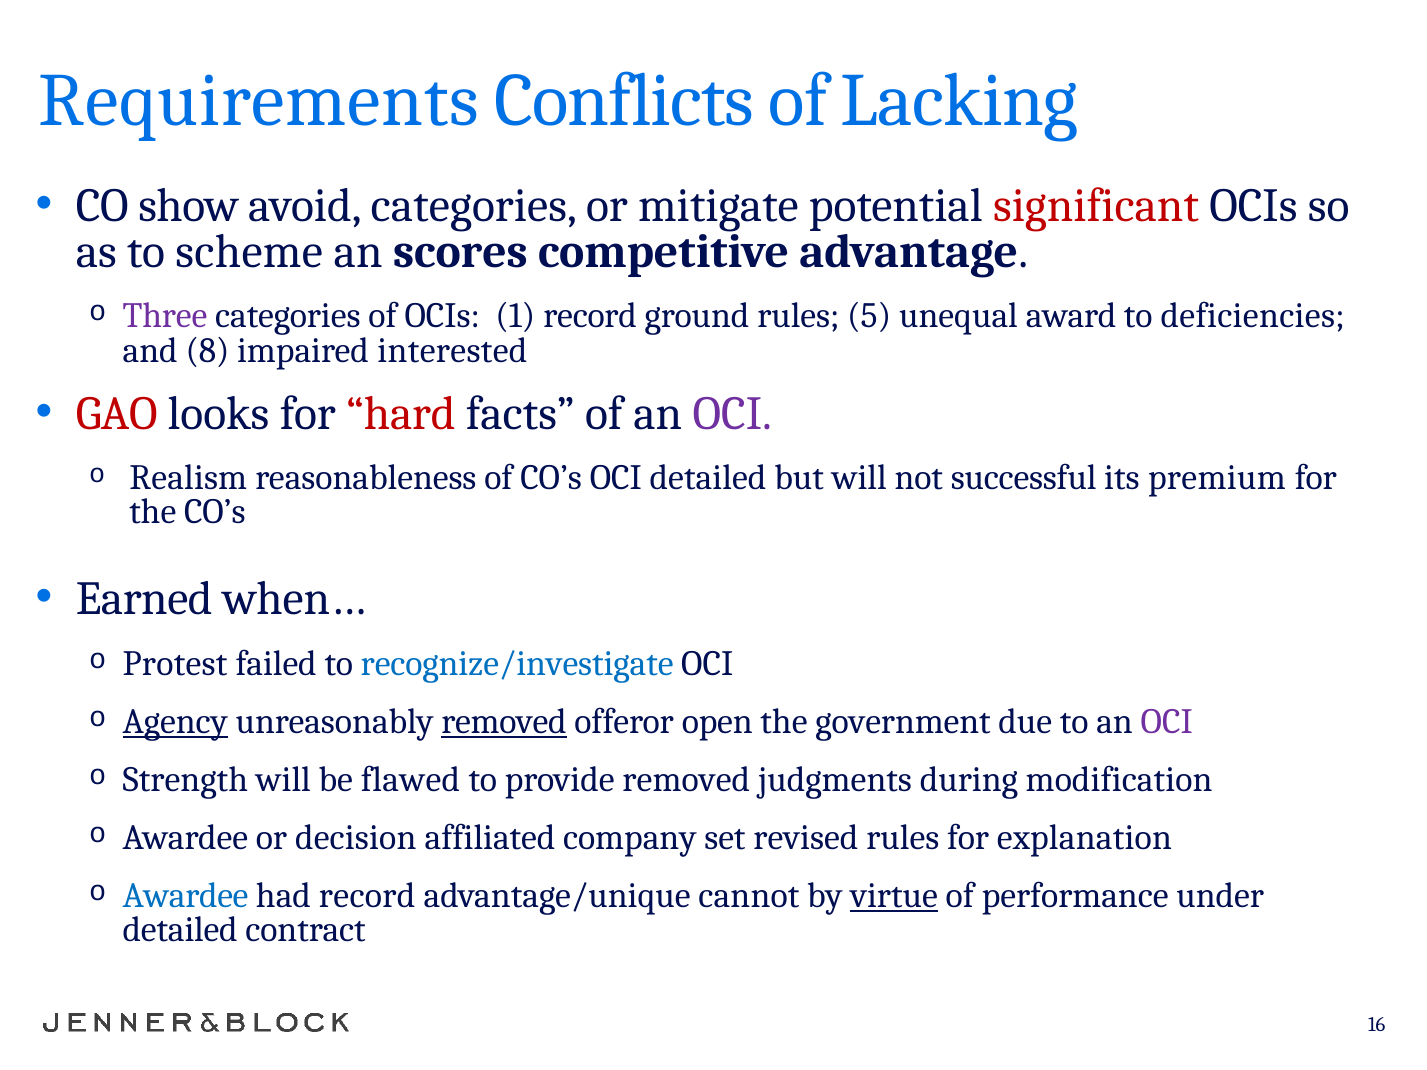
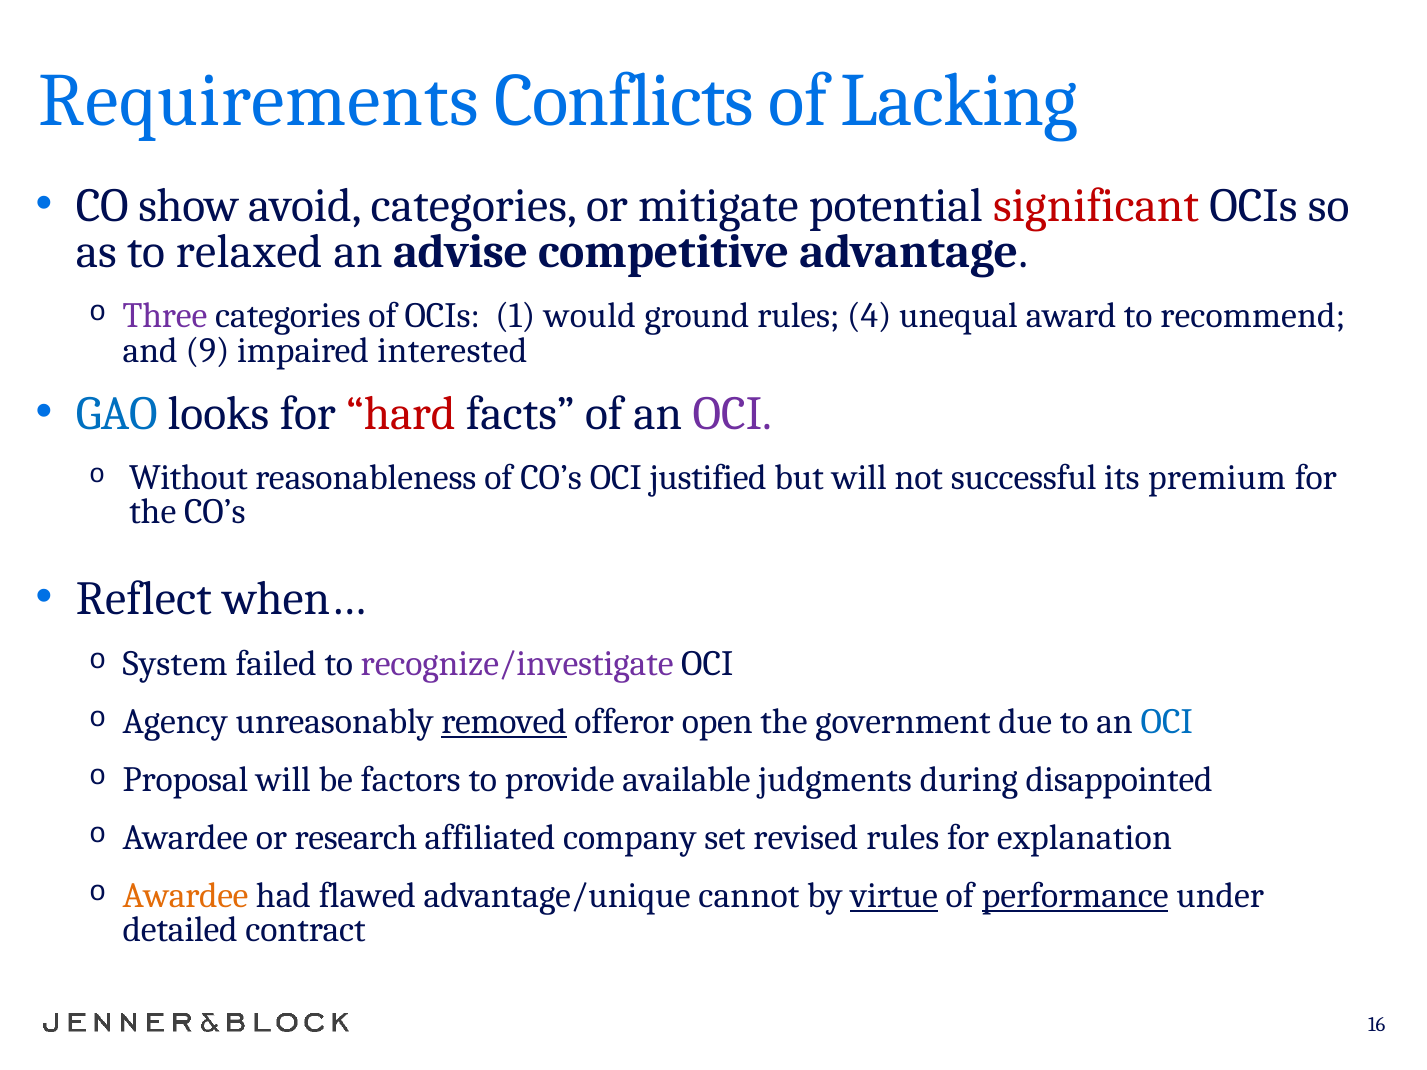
scheme: scheme -> relaxed (249, 252)
scores: scores -> advise (461, 252)
1 record: record -> would (590, 316)
5: 5 -> 4 (869, 316)
deficiencies: deficiencies -> recommend (1253, 316)
8: 8 -> 9 (208, 351)
GAO colour: red -> blue (117, 414)
Realism: Realism -> Without (189, 478)
OCI detailed: detailed -> justified (708, 478)
Earned: Earned -> Reflect (144, 599)
Protest: Protest -> System (175, 664)
recognize/investigate colour: blue -> purple (517, 664)
Agency underline: present -> none (175, 722)
OCI colour: purple -> blue (1167, 722)
Strength: Strength -> Proposal (185, 780)
flawed: flawed -> factors (411, 780)
provide removed: removed -> available (687, 780)
modification: modification -> disappointed (1119, 780)
decision: decision -> research (356, 838)
Awardee colour: blue -> orange (186, 896)
had record: record -> flawed (367, 896)
performance underline: none -> present (1075, 896)
